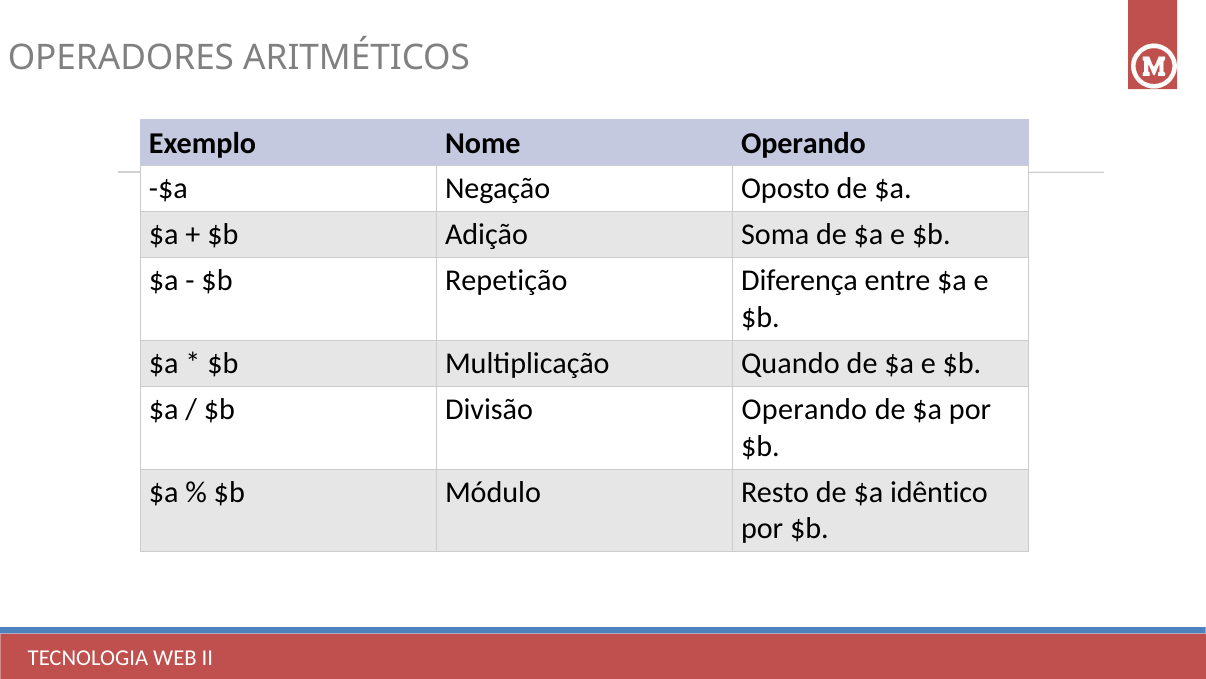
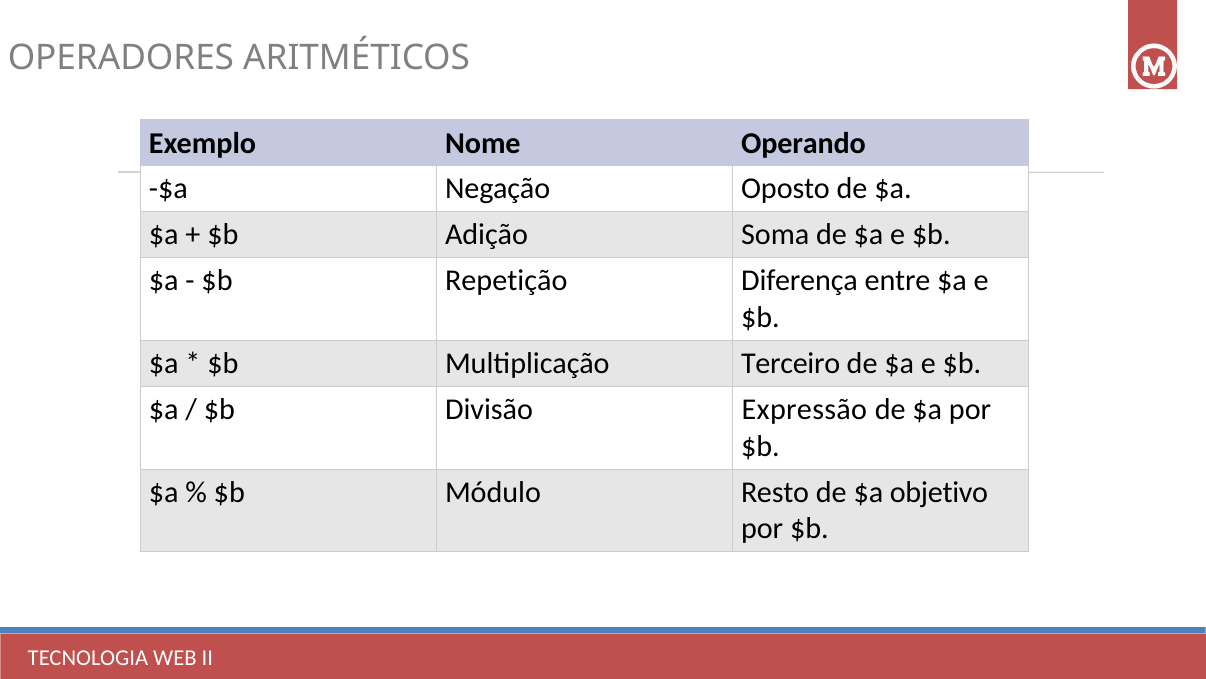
Quando: Quando -> Terceiro (791, 363)
Divisão Operando: Operando -> Expressão (804, 409)
idêntico: idêntico -> objetivo (939, 492)
